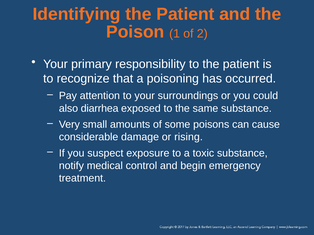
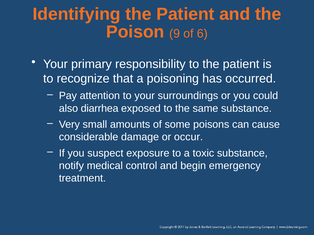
1: 1 -> 9 (175, 34)
2: 2 -> 6 (202, 34)
rising: rising -> occur (189, 137)
